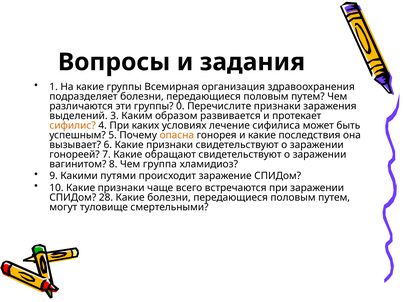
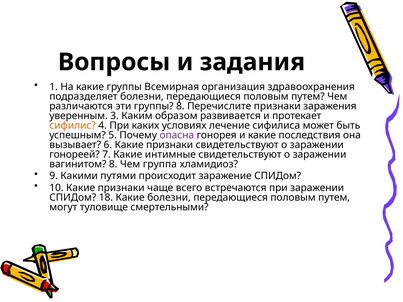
группы 0: 0 -> 8 (180, 106)
выделений: выделений -> уверенным (79, 116)
опасна colour: orange -> purple (177, 135)
обращают: обращают -> интимные (170, 155)
28: 28 -> 18 (106, 198)
